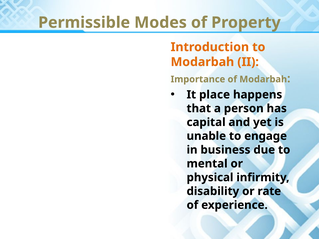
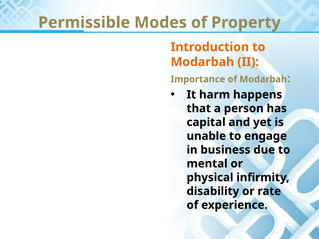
place: place -> harm (215, 95)
